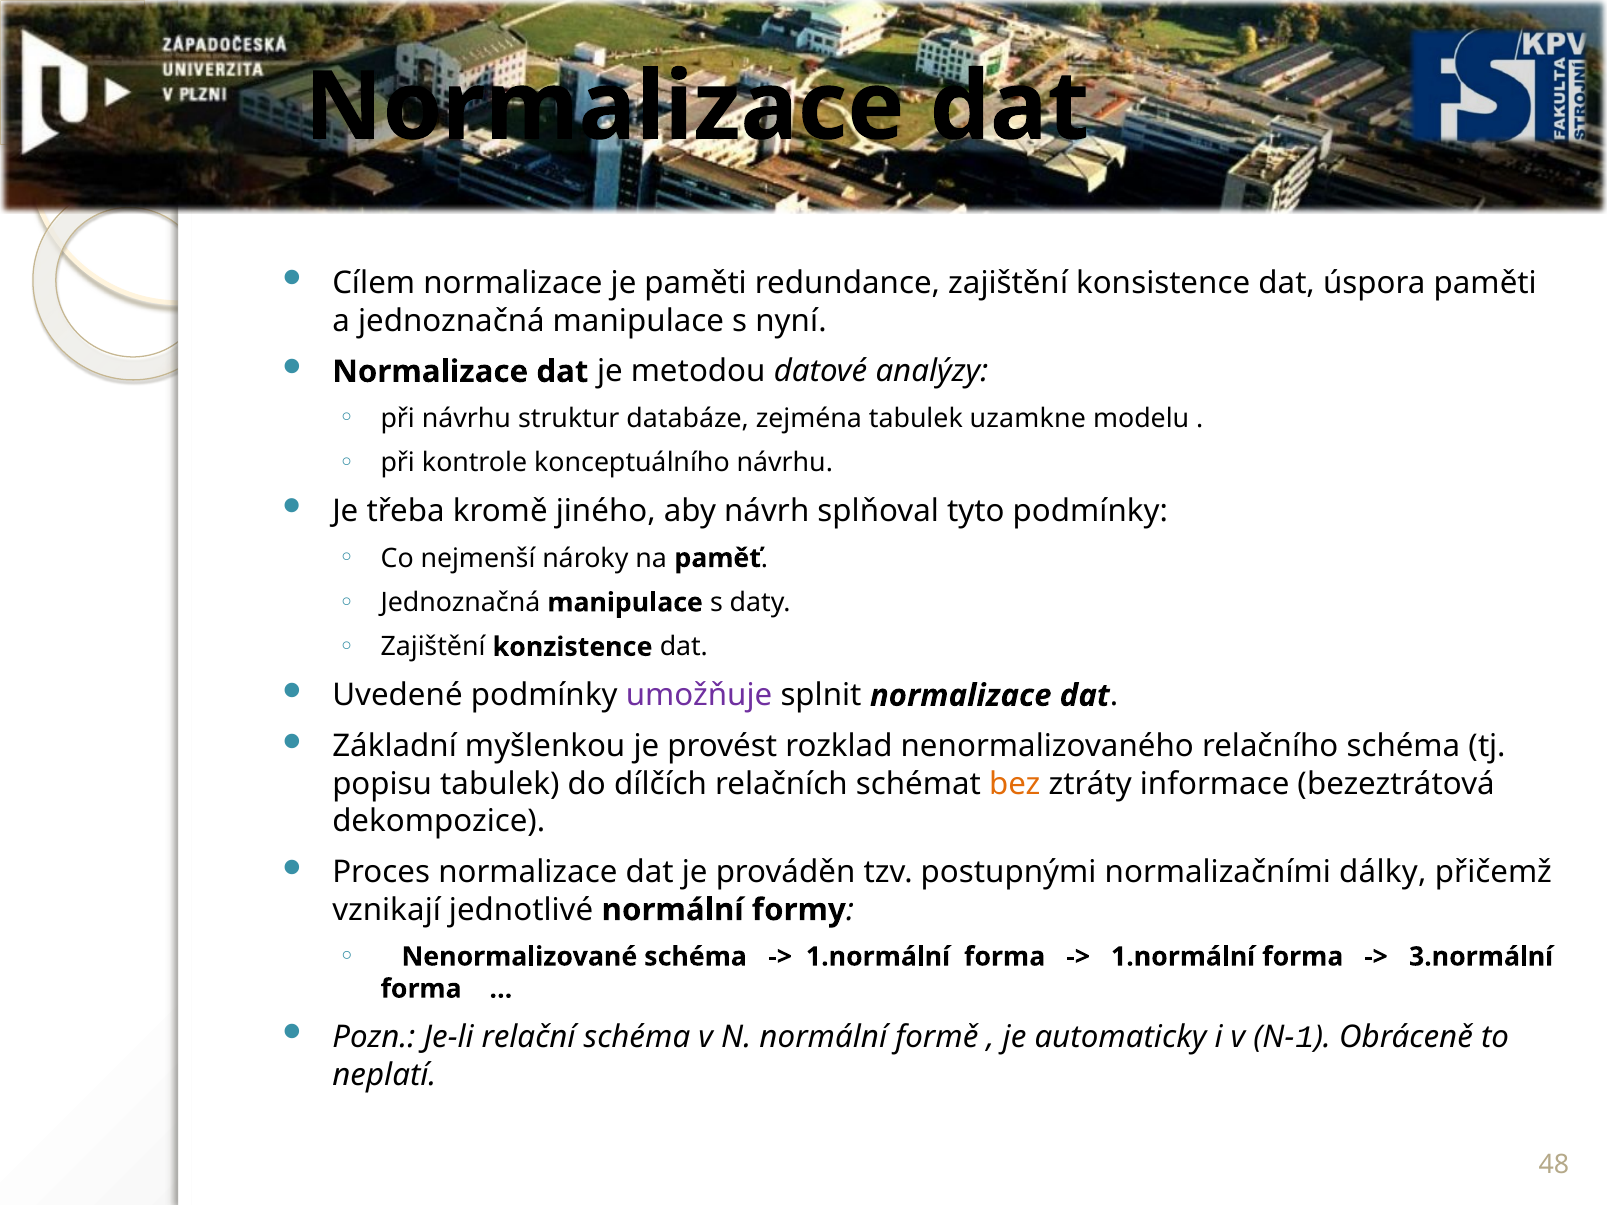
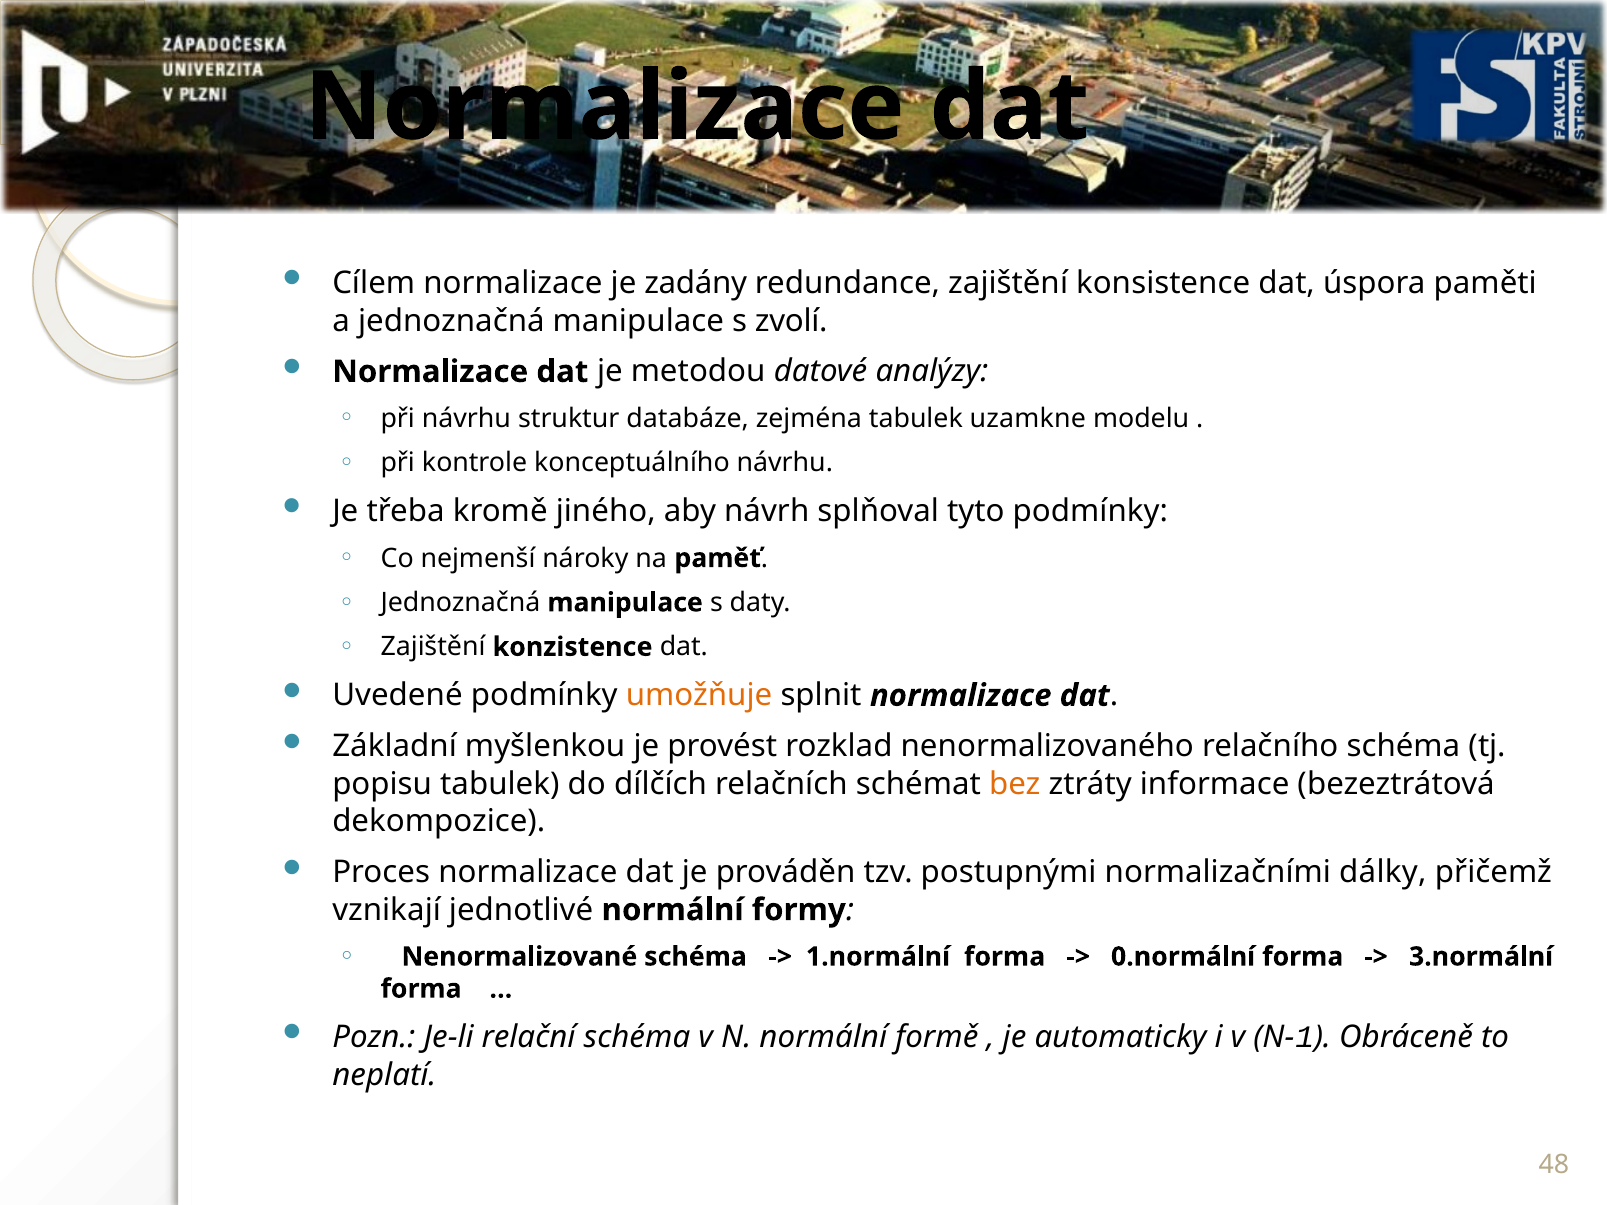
je paměti: paměti -> zadány (696, 283)
nyní: nyní -> zvolí (791, 321)
umožňuje colour: purple -> orange (699, 696)
1.normální: 1.normální -> 0.normální (1183, 957)
